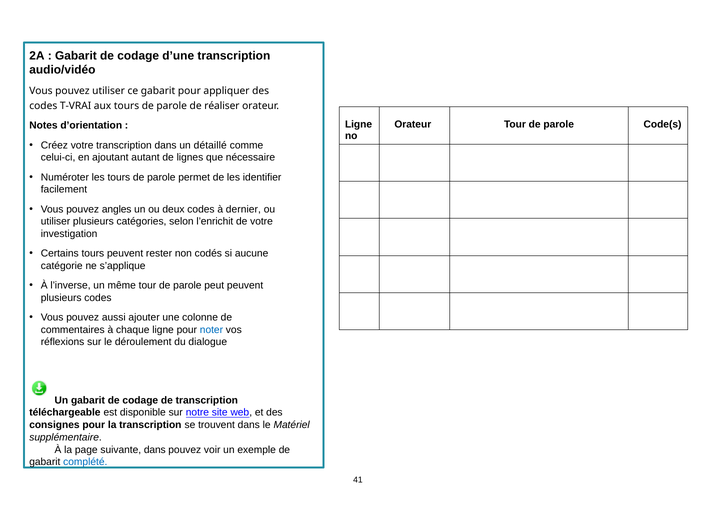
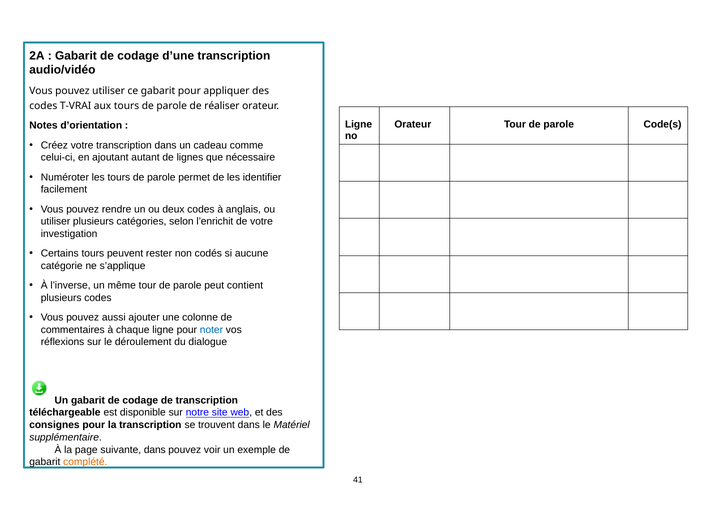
détaillé: détaillé -> cadeau (210, 145)
angles: angles -> rendre (117, 209)
dernier: dernier -> anglais (243, 209)
peut peuvent: peuvent -> contient (245, 286)
complété colour: blue -> orange (85, 462)
